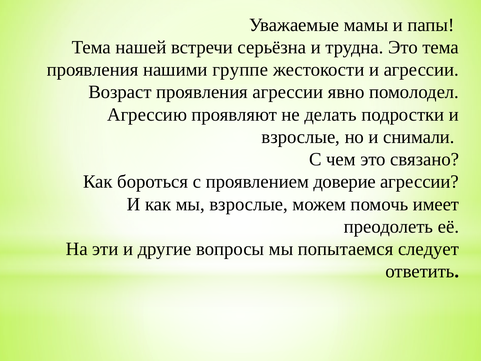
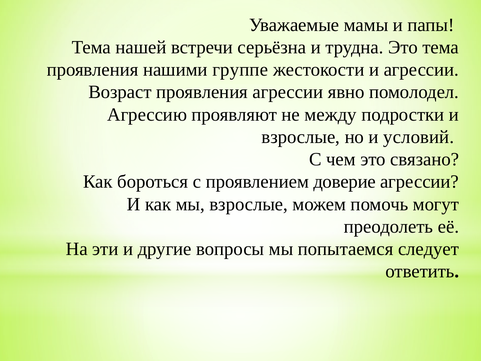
делать: делать -> между (331, 114)
снимали: снимали -> условий (419, 137)
имеет: имеет -> могут (436, 204)
